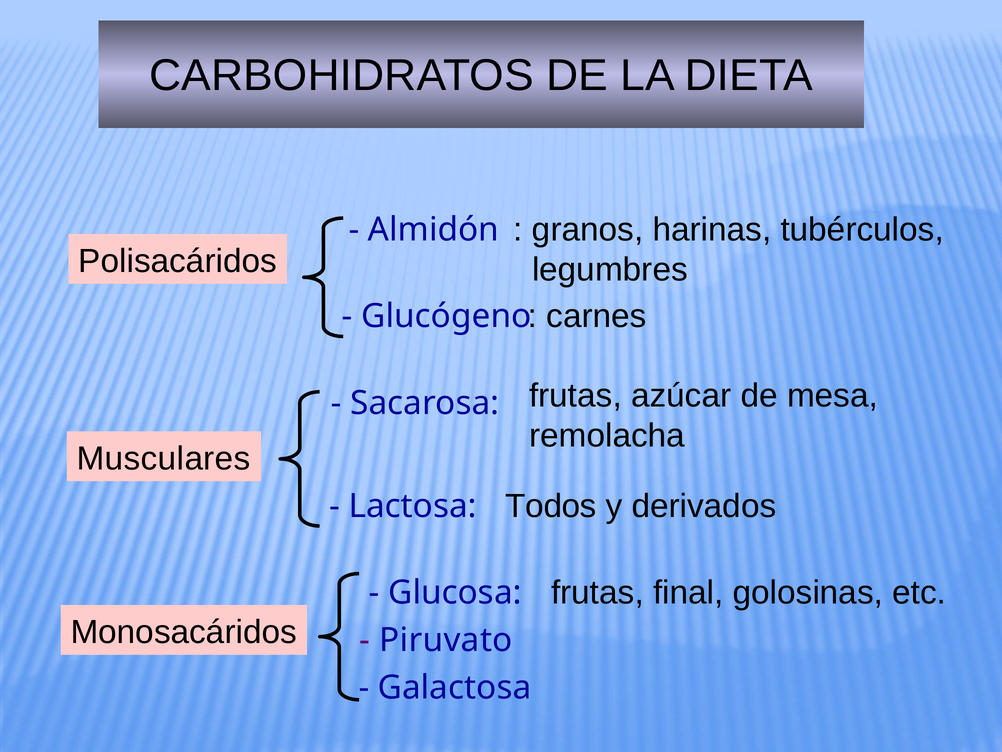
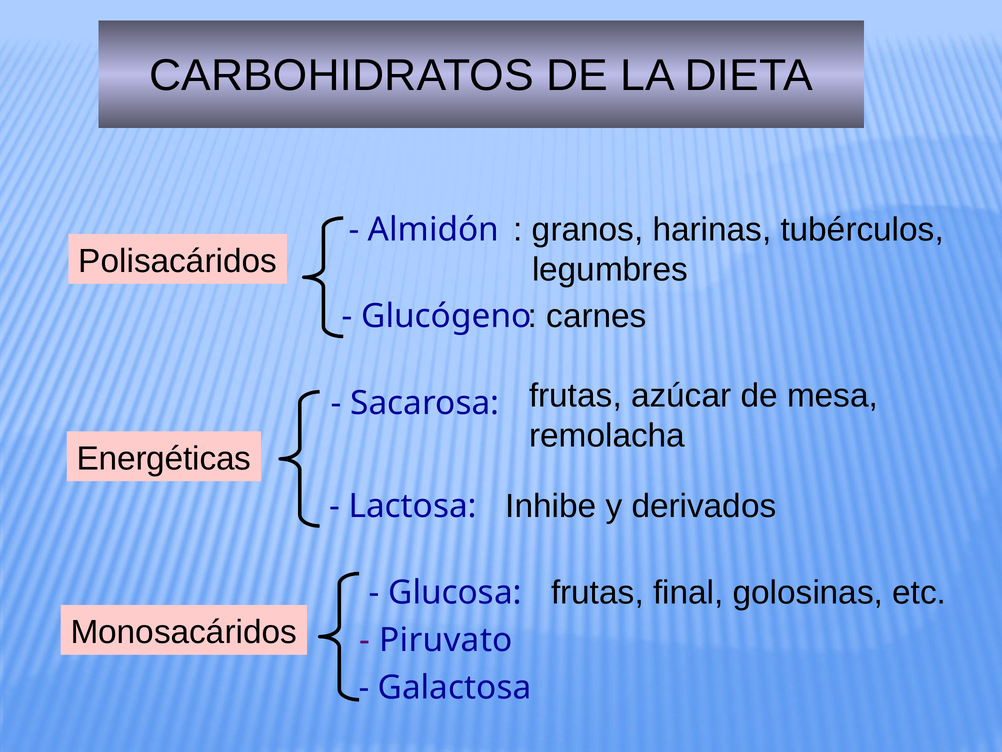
Musculares: Musculares -> Energéticas (164, 458)
Todos: Todos -> Inhibe (551, 506)
